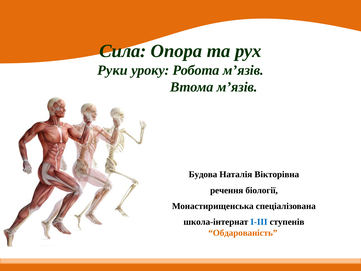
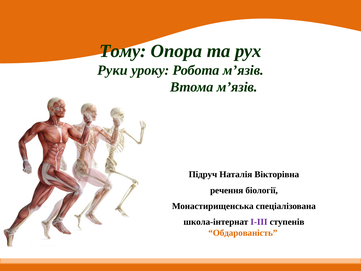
Сила: Сила -> Тому (123, 51)
Будова: Будова -> Підруч (203, 174)
І-ІІІ colour: blue -> purple (259, 222)
